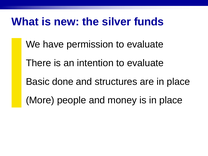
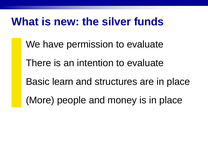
done: done -> learn (63, 82)
